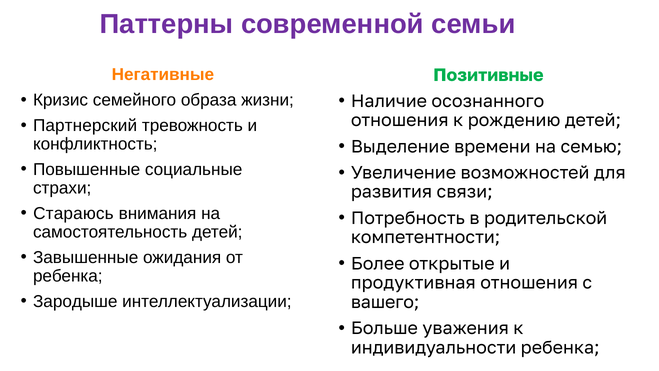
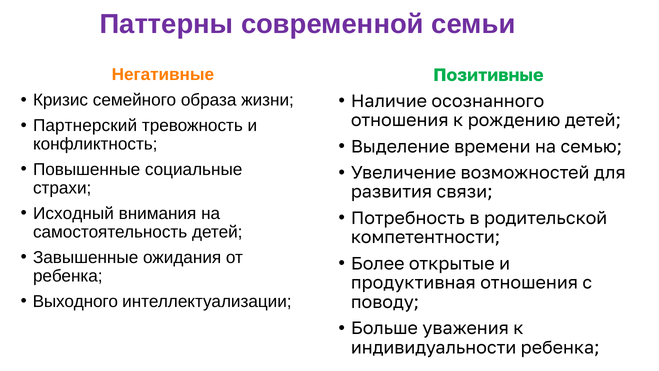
Стараюсь: Стараюсь -> Исходный (73, 213)
Зародыше: Зародыше -> Выходного (75, 301)
вашего: вашего -> поводу (385, 302)
